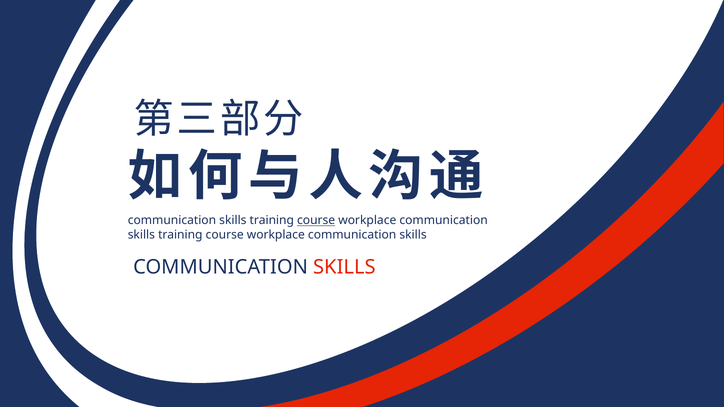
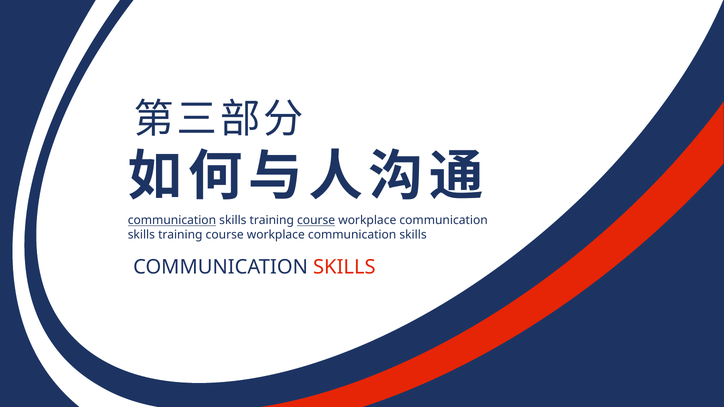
communication underline: none -> present (172, 221)
